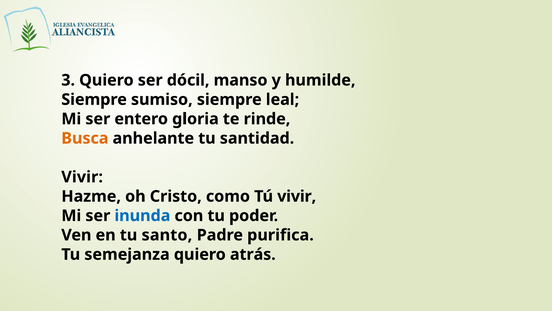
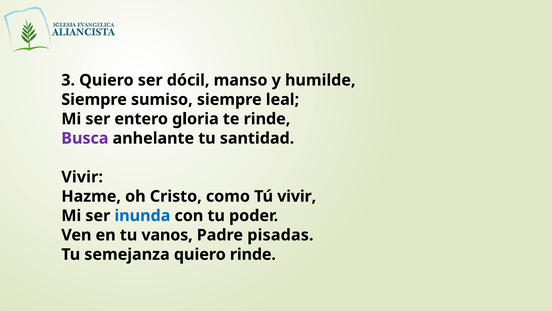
Busca colour: orange -> purple (85, 138)
santo: santo -> vanos (167, 235)
purifica: purifica -> pisadas (280, 235)
quiero atrás: atrás -> rinde (253, 254)
